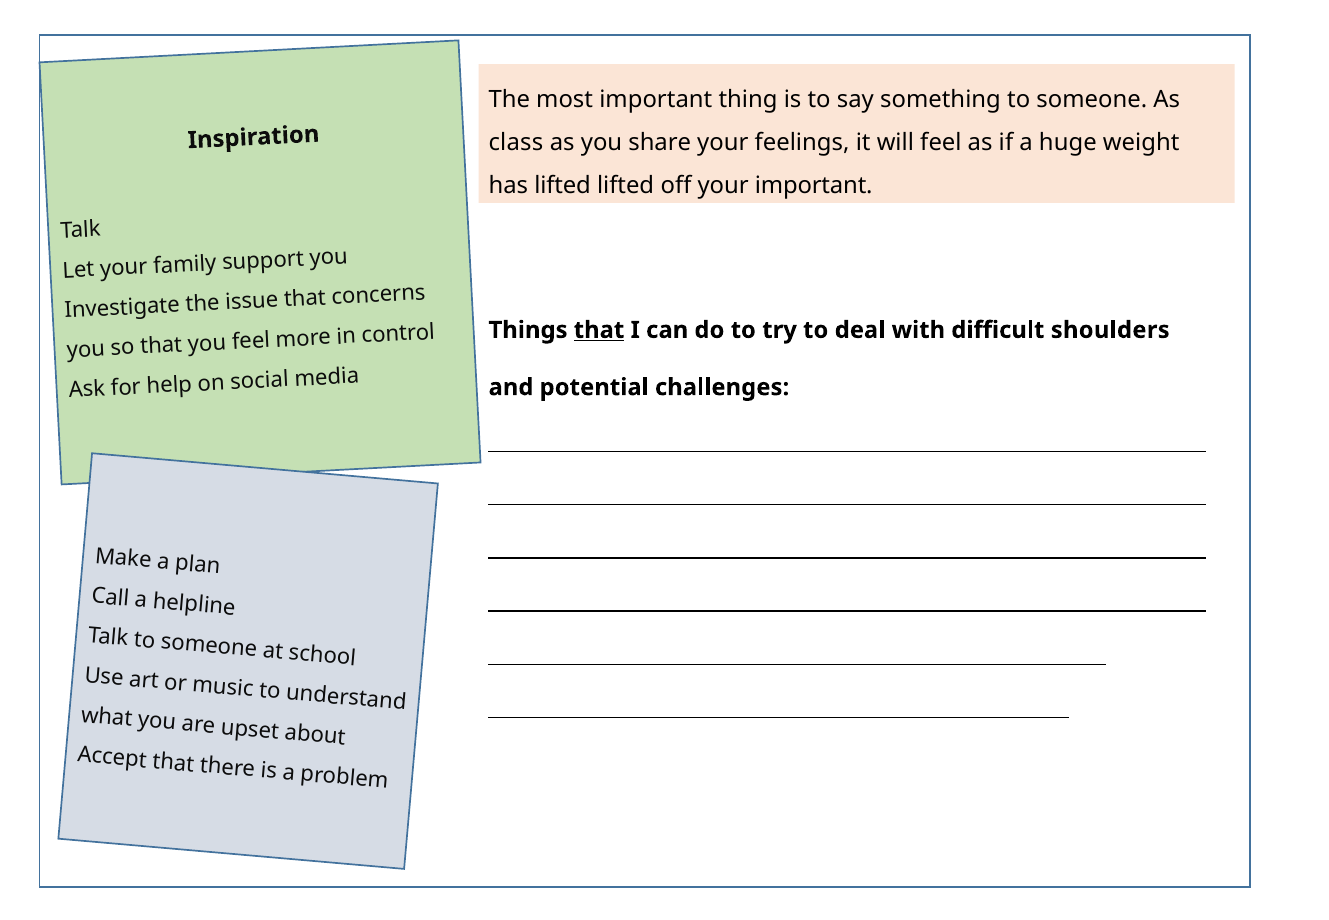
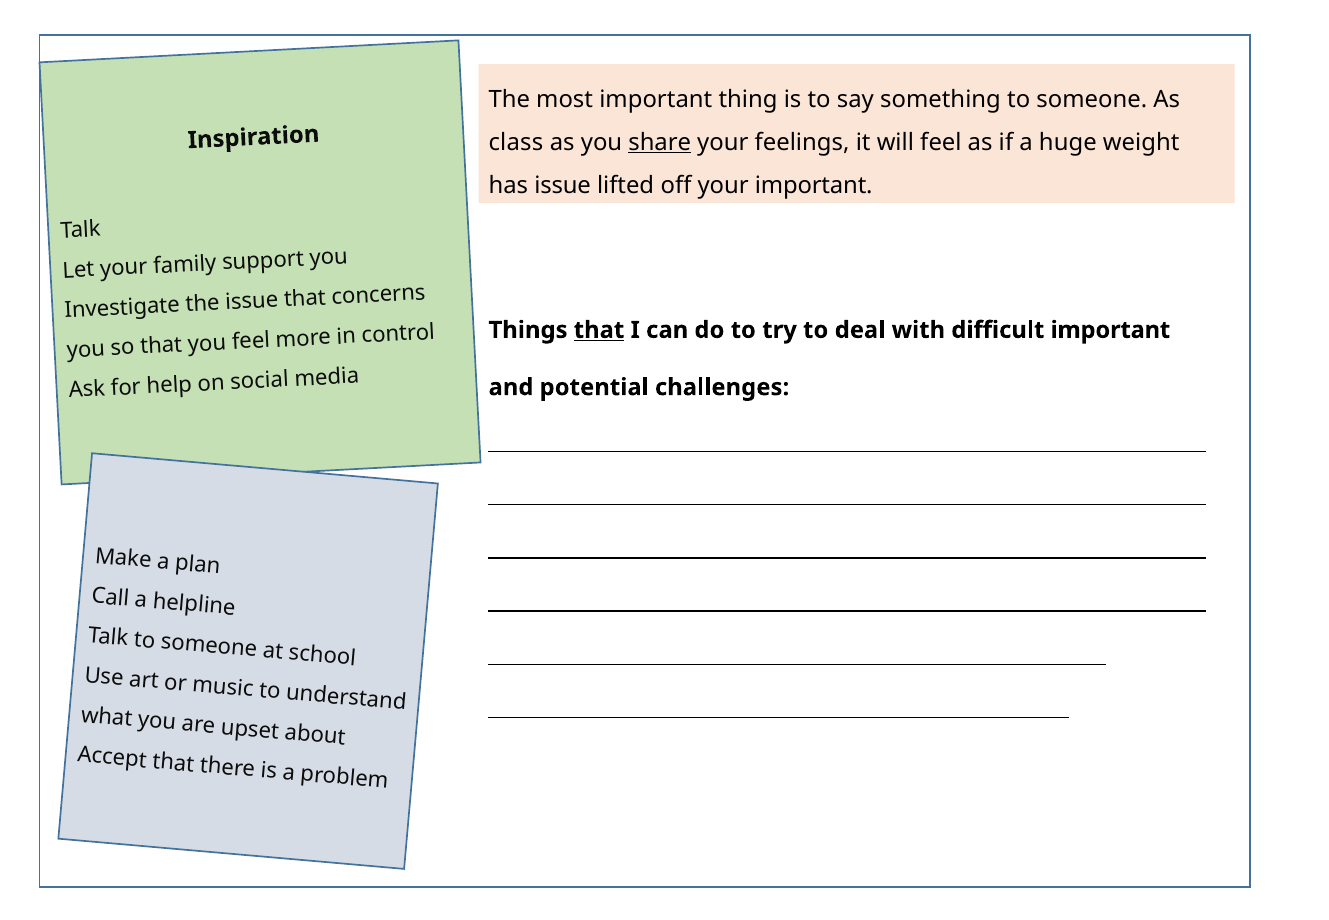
share underline: none -> present (660, 142)
has lifted: lifted -> issue (563, 185)
difficult shoulders: shoulders -> important (1110, 330)
